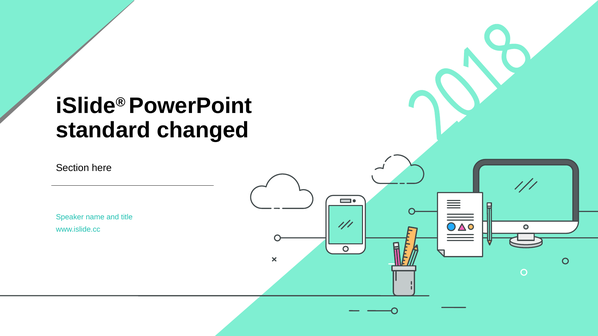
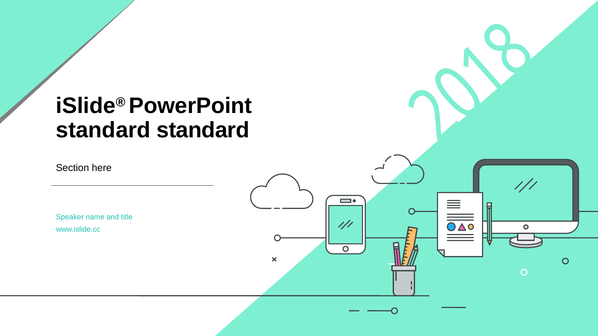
standard changed: changed -> standard (203, 130)
